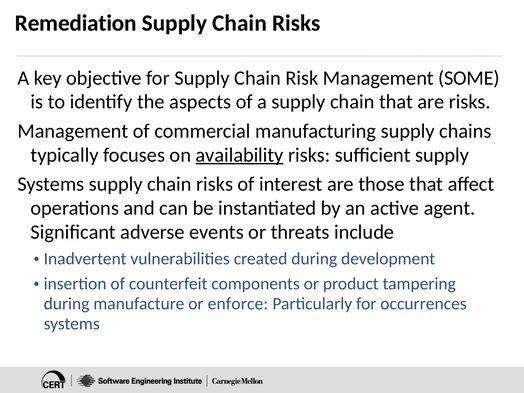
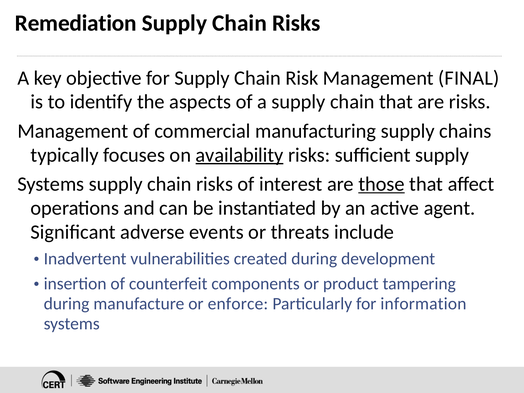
SOME: SOME -> FINAL (469, 78)
those underline: none -> present (381, 184)
occurrences: occurrences -> information (423, 304)
